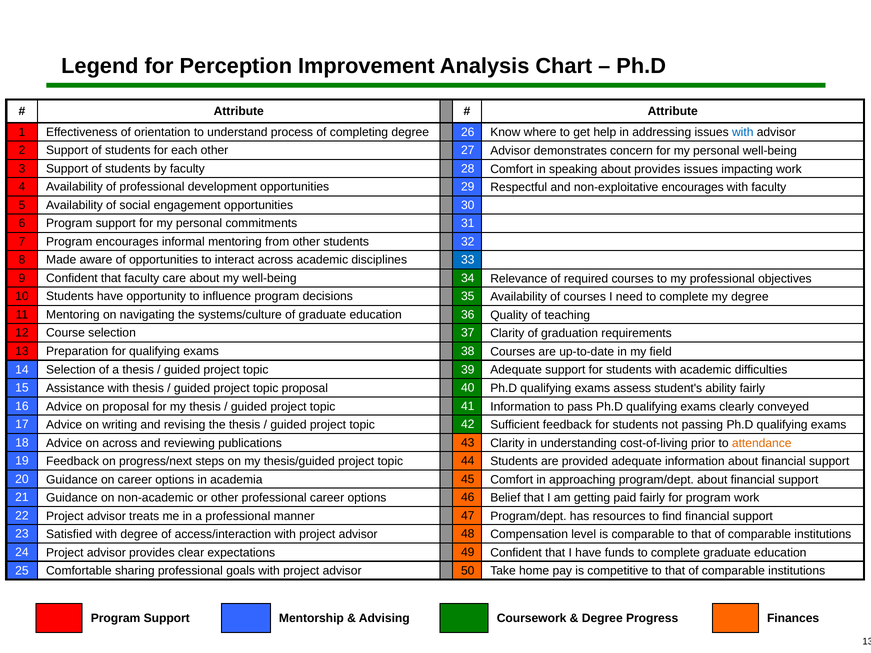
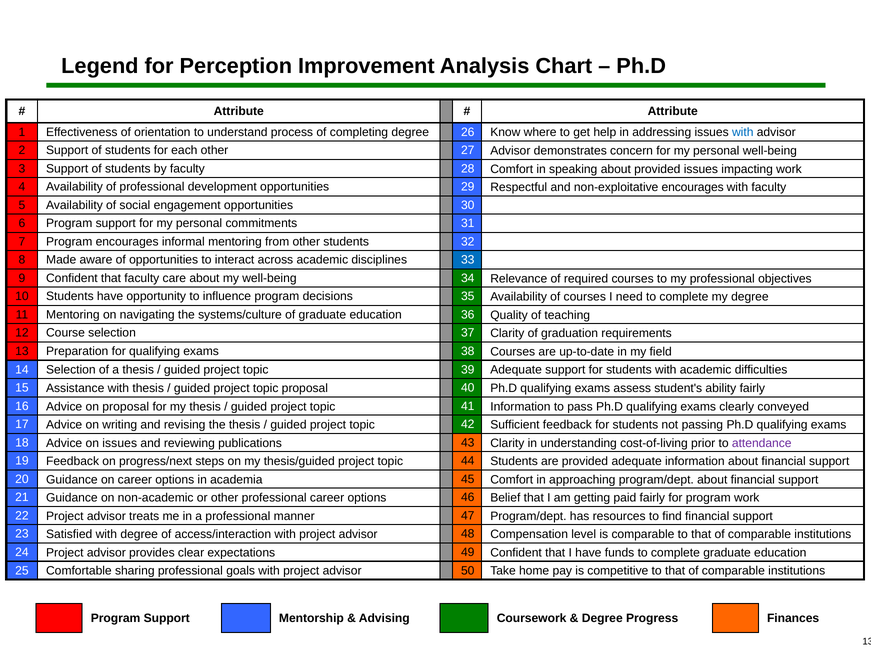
about provides: provides -> provided (657, 169)
on across: across -> issues (120, 443)
attendance colour: orange -> purple (762, 443)
